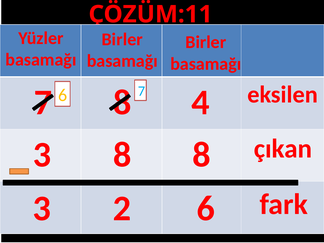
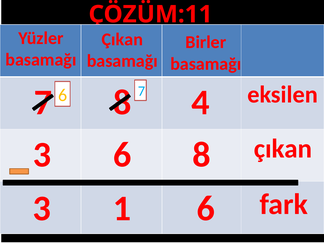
Birler: Birler -> Çıkan (122, 39)
3 8: 8 -> 6 (122, 155)
2: 2 -> 1 (122, 208)
